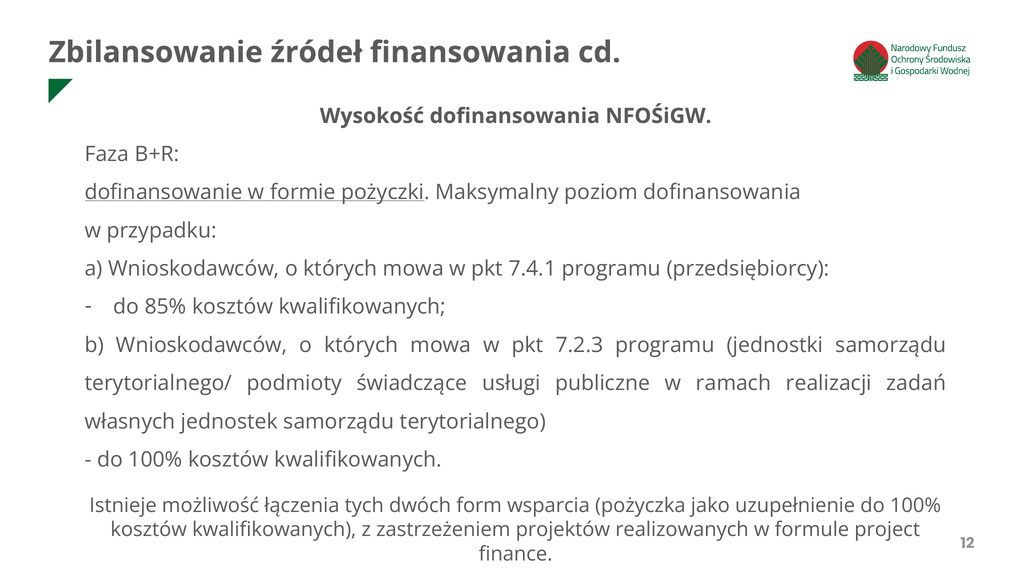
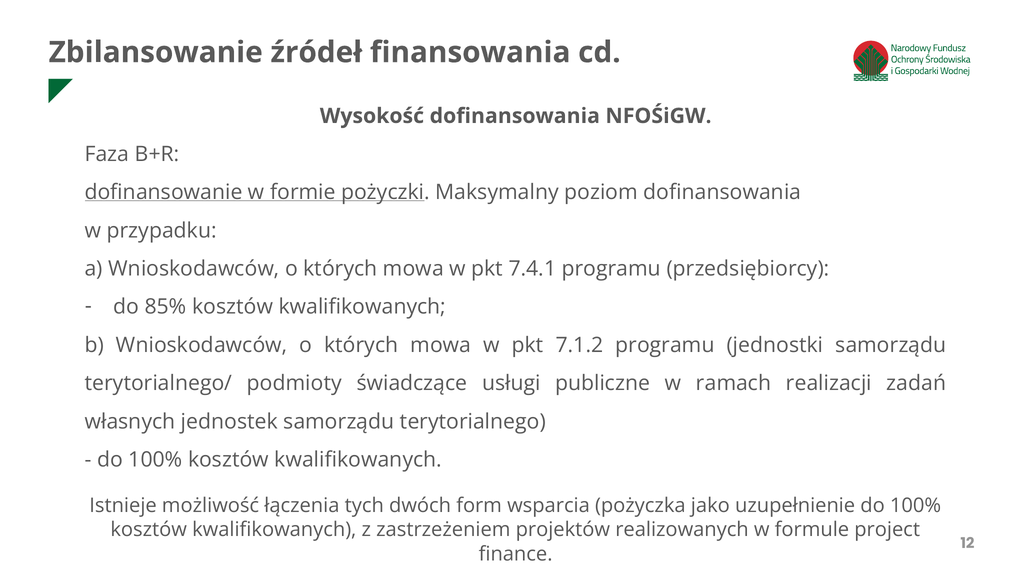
7.2.3: 7.2.3 -> 7.1.2 (579, 345)
